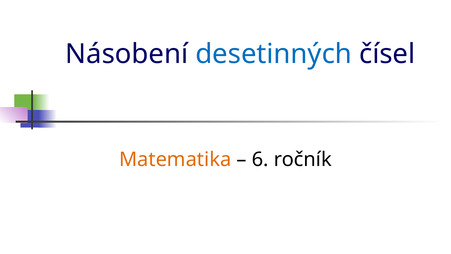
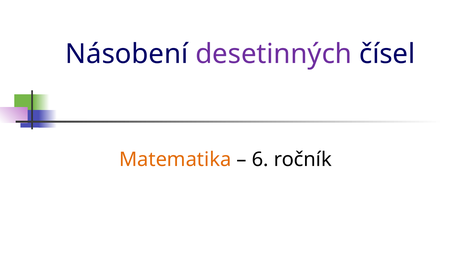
desetinných colour: blue -> purple (274, 54)
